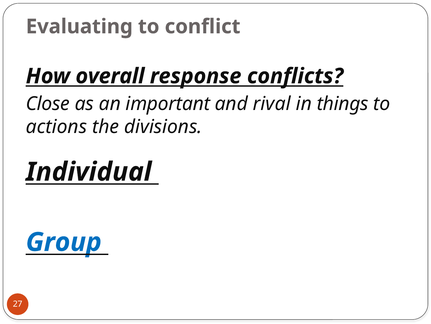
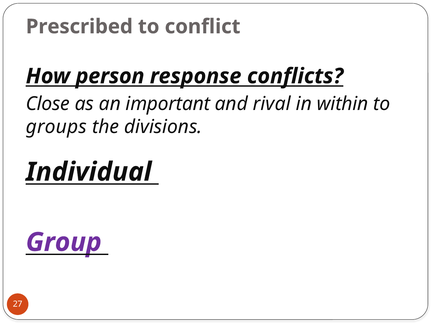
Evaluating: Evaluating -> Prescribed (79, 27)
overall: overall -> person (110, 76)
things: things -> within (343, 104)
actions: actions -> groups (56, 127)
Group colour: blue -> purple (64, 242)
